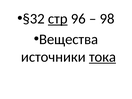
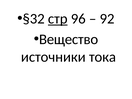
98: 98 -> 92 (107, 19)
Вещества: Вещества -> Вещество (69, 39)
тока underline: present -> none (102, 57)
